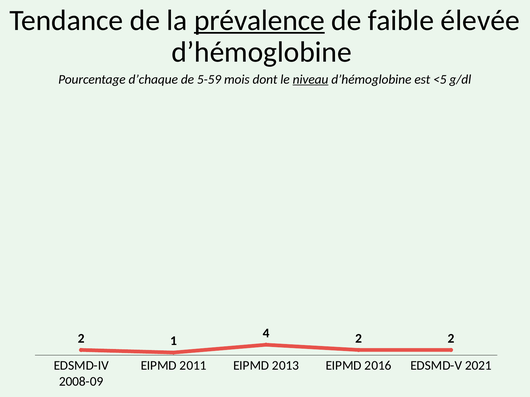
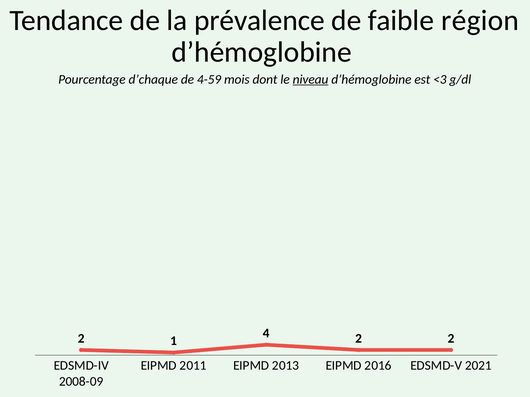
prévalence underline: present -> none (259, 20)
élevée: élevée -> région (480, 20)
5-59: 5-59 -> 4-59 (209, 80)
<5: <5 -> <3 (440, 80)
